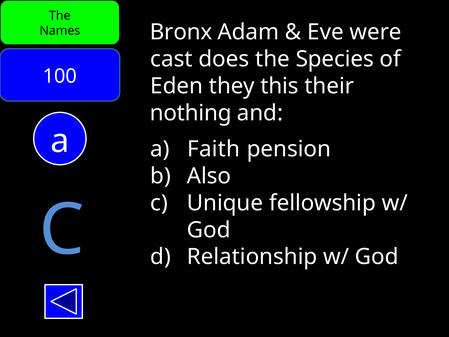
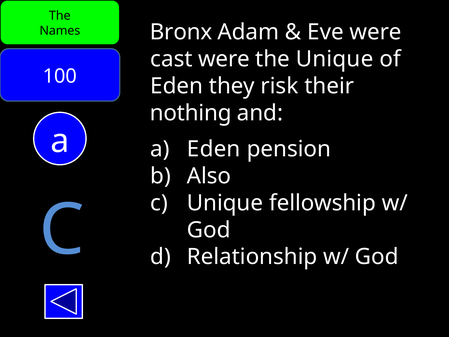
cast does: does -> were (224, 59)
the Species: Species -> Unique (335, 59)
this: this -> risk (279, 86)
a Faith: Faith -> Eden (214, 149)
